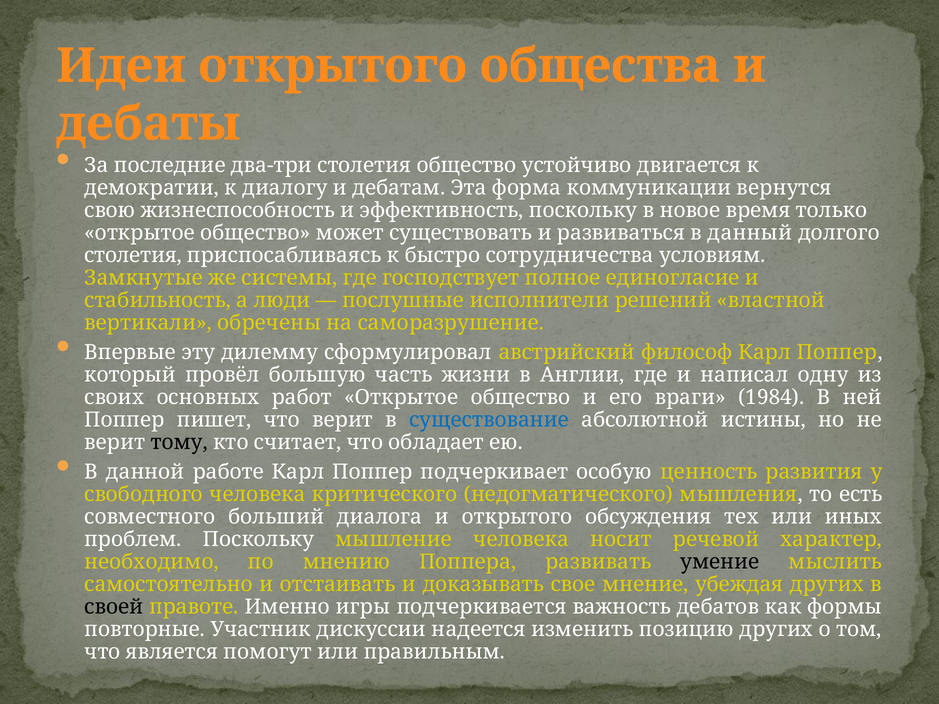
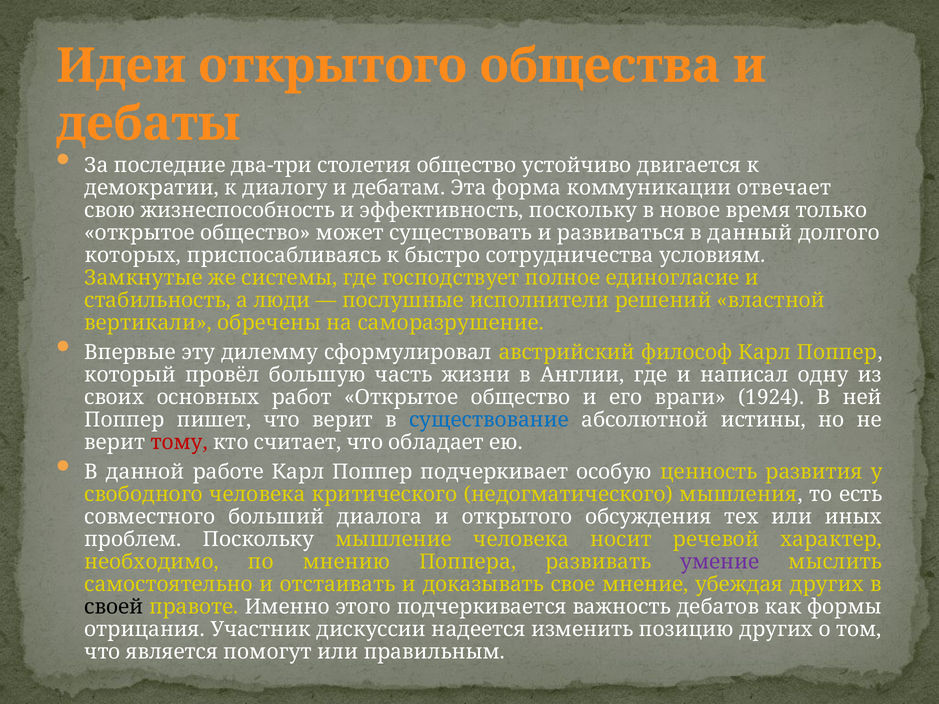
вернутся: вернутся -> отвечает (784, 188)
столетия: столетия -> которых (133, 255)
1984: 1984 -> 1924 (771, 397)
тому colour: black -> red (179, 443)
умение colour: black -> purple (720, 562)
игры: игры -> этого (363, 607)
повторные: повторные -> отрицания (145, 630)
